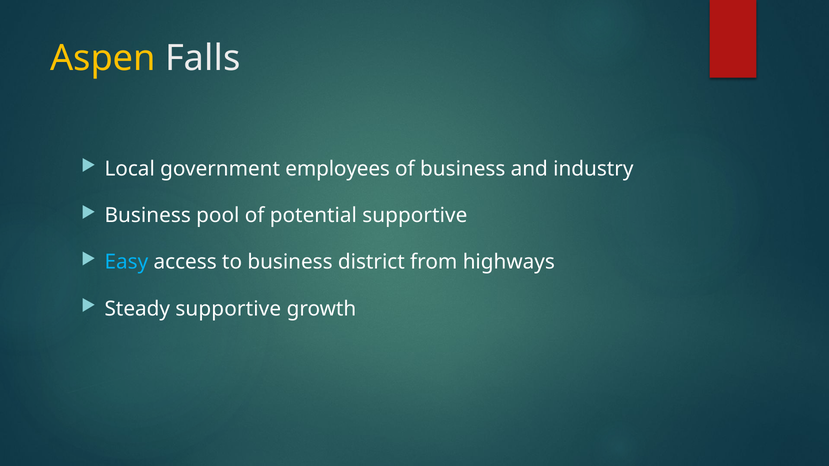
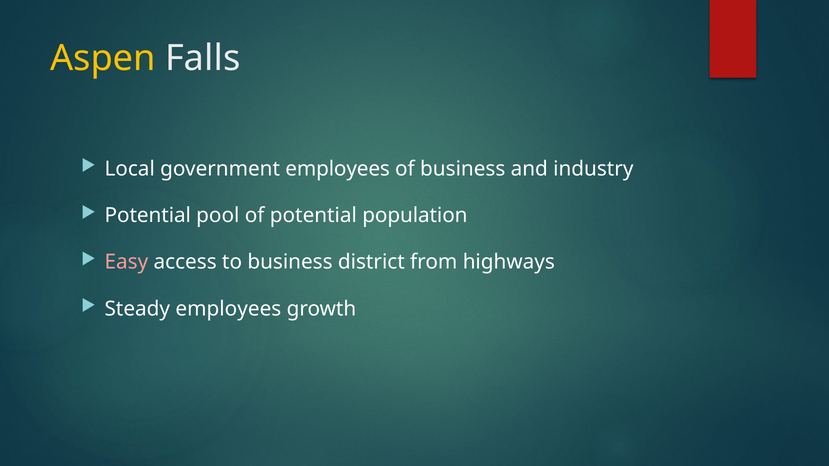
Business: Business -> Potential (148, 216)
potential supportive: supportive -> population (415, 216)
Easy colour: light blue -> pink (126, 262)
Steady supportive: supportive -> employees (228, 309)
